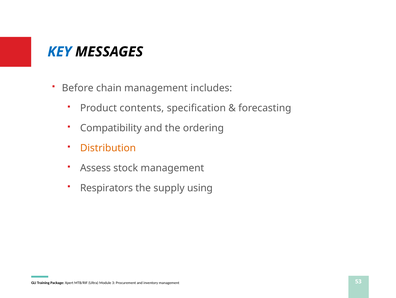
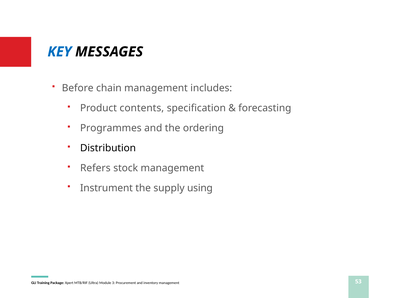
Compatibility: Compatibility -> Programmes (111, 128)
Distribution colour: orange -> black (108, 148)
Assess: Assess -> Refers (95, 168)
Respirators: Respirators -> Instrument (106, 188)
